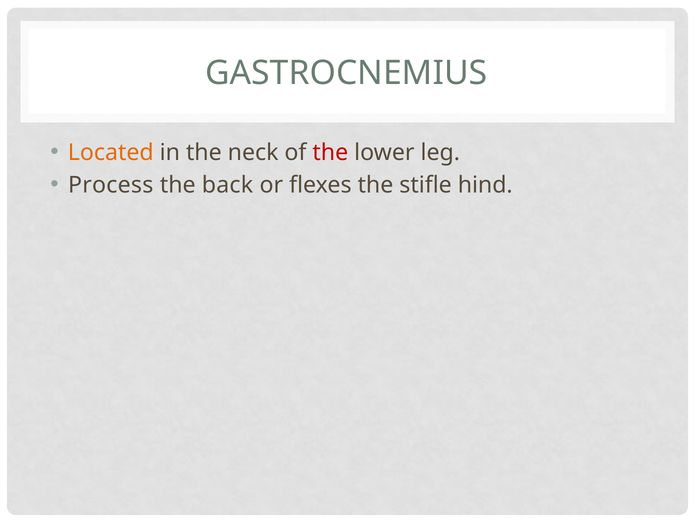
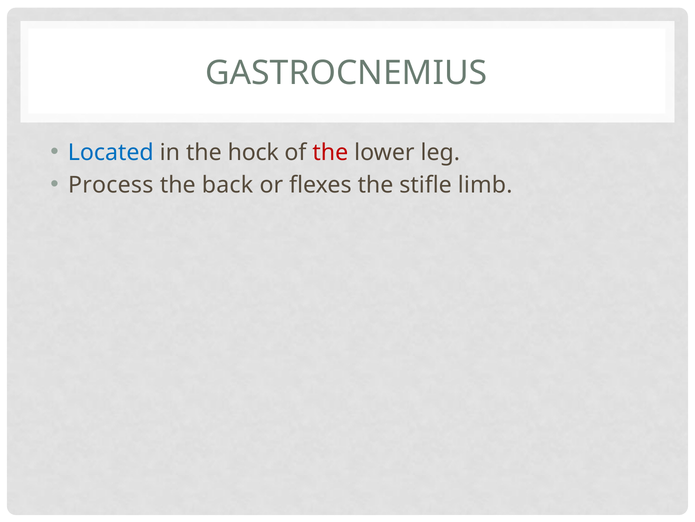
Located colour: orange -> blue (111, 152)
neck: neck -> hock (253, 152)
hind: hind -> limb (485, 185)
